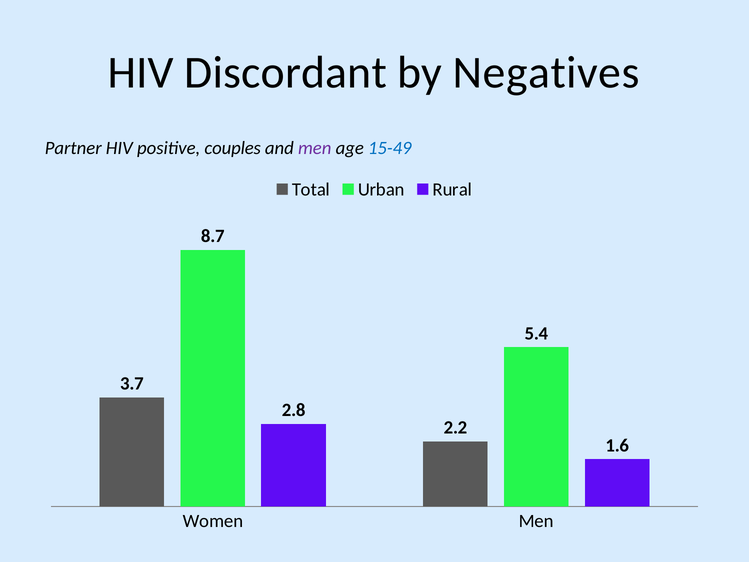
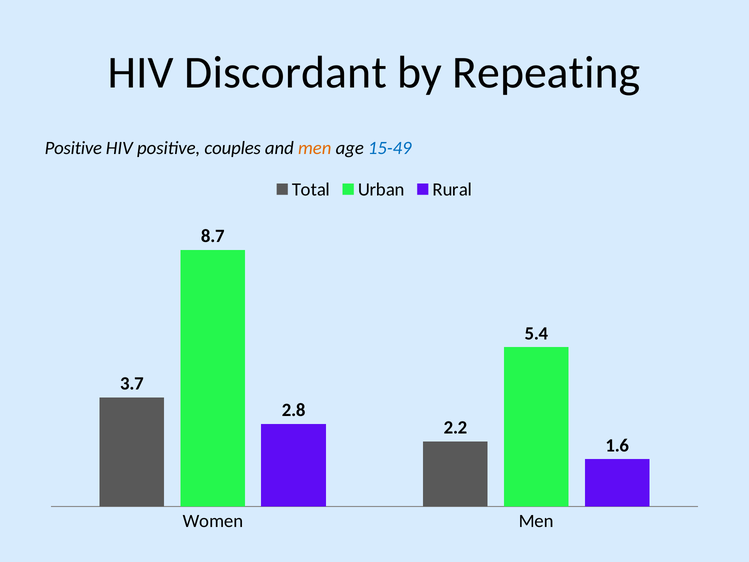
Negatives: Negatives -> Repeating (546, 73)
Partner: Partner -> Positive (73, 148)
men colour: purple -> orange (315, 148)
